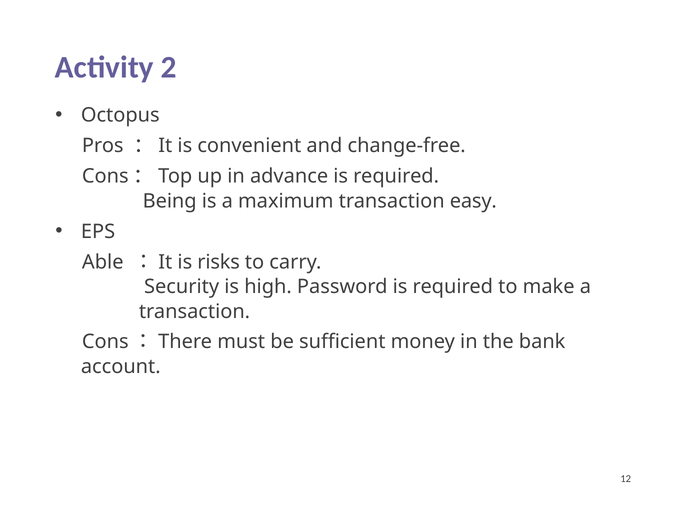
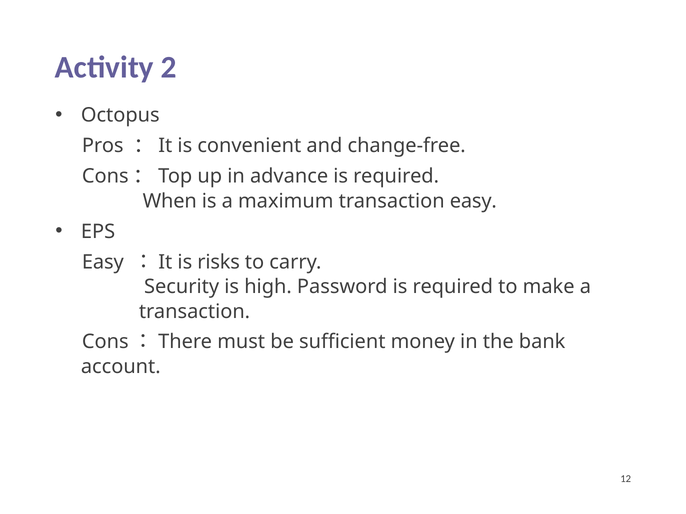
Being: Being -> When (170, 201)
Able: Able -> Easy (103, 262)
